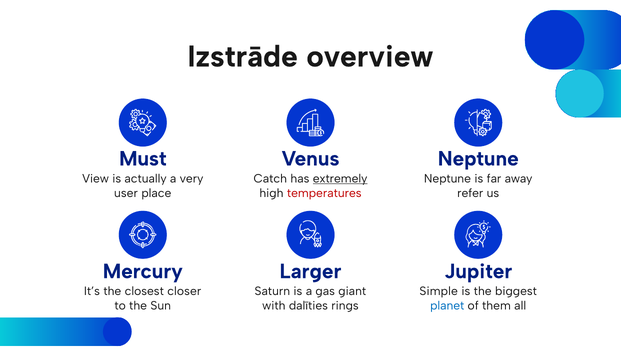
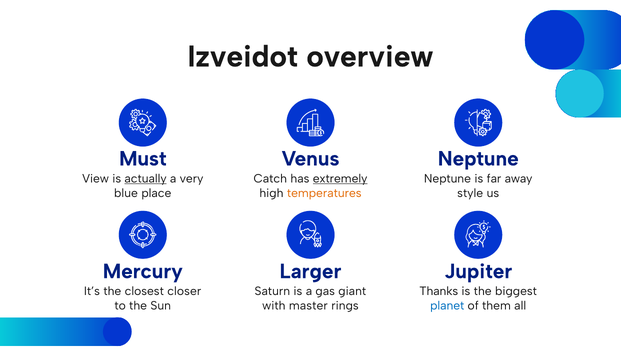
Izstrāde: Izstrāde -> Izveidot (243, 57)
actually underline: none -> present (146, 179)
user: user -> blue (126, 193)
temperatures colour: red -> orange (324, 193)
refer: refer -> style (470, 193)
Simple: Simple -> Thanks (439, 292)
dalīties: dalīties -> master (308, 306)
